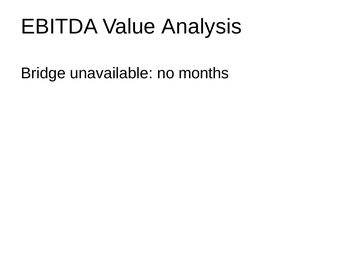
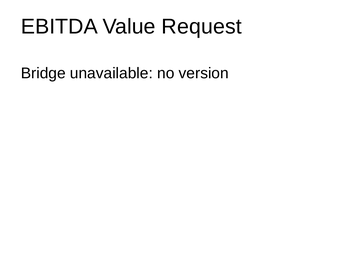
Analysis: Analysis -> Request (202, 26)
months: months -> version (204, 73)
